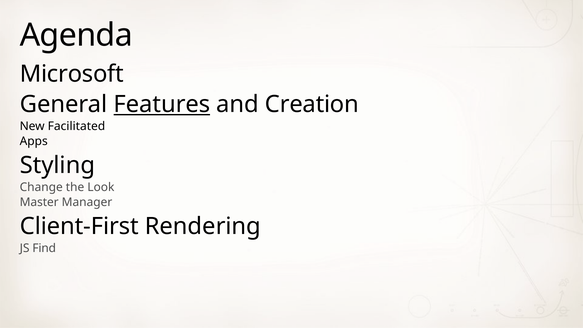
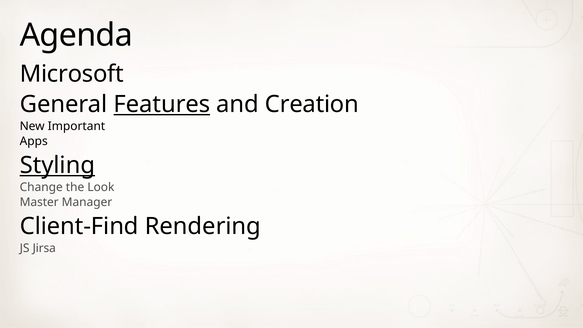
Facilitated: Facilitated -> Important (76, 126)
Styling underline: none -> present (57, 165)
Client-First: Client-First -> Client-Find (79, 226)
Find: Find -> Jirsa (44, 248)
